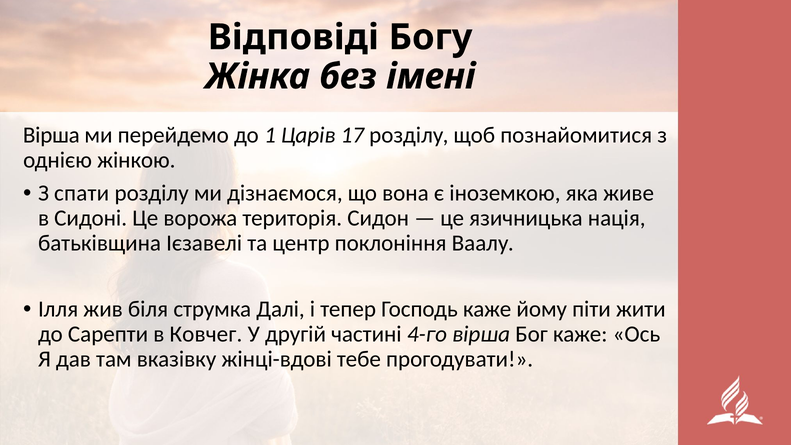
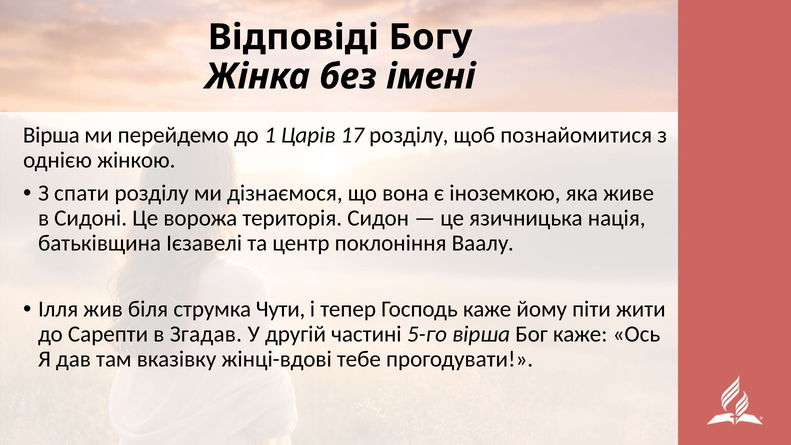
Далі: Далі -> Чути (281, 309)
Ковчег: Ковчег -> Згадав (206, 334)
4-го: 4-го -> 5-го (427, 334)
